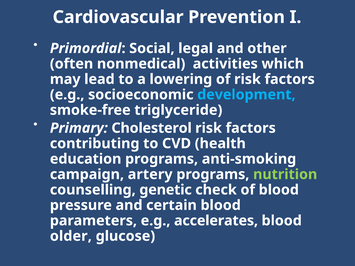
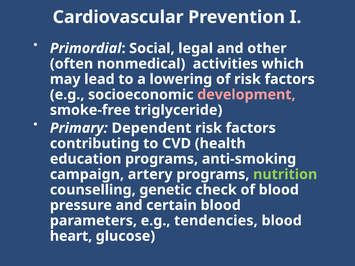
development colour: light blue -> pink (246, 95)
Cholesterol: Cholesterol -> Dependent (151, 128)
accelerates: accelerates -> tendencies (216, 221)
older: older -> heart (71, 236)
